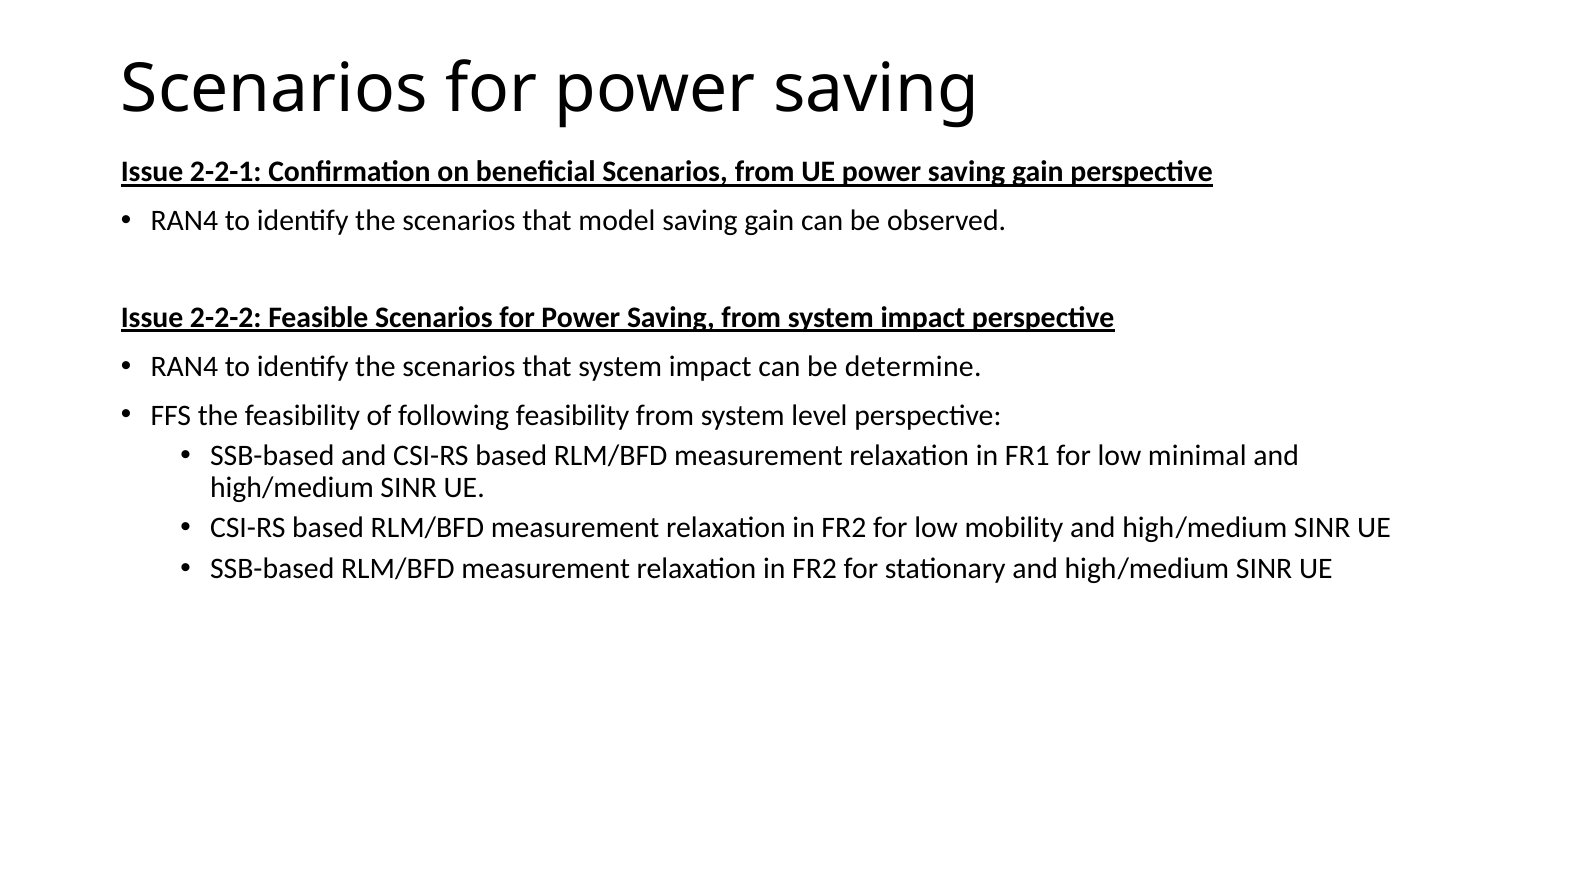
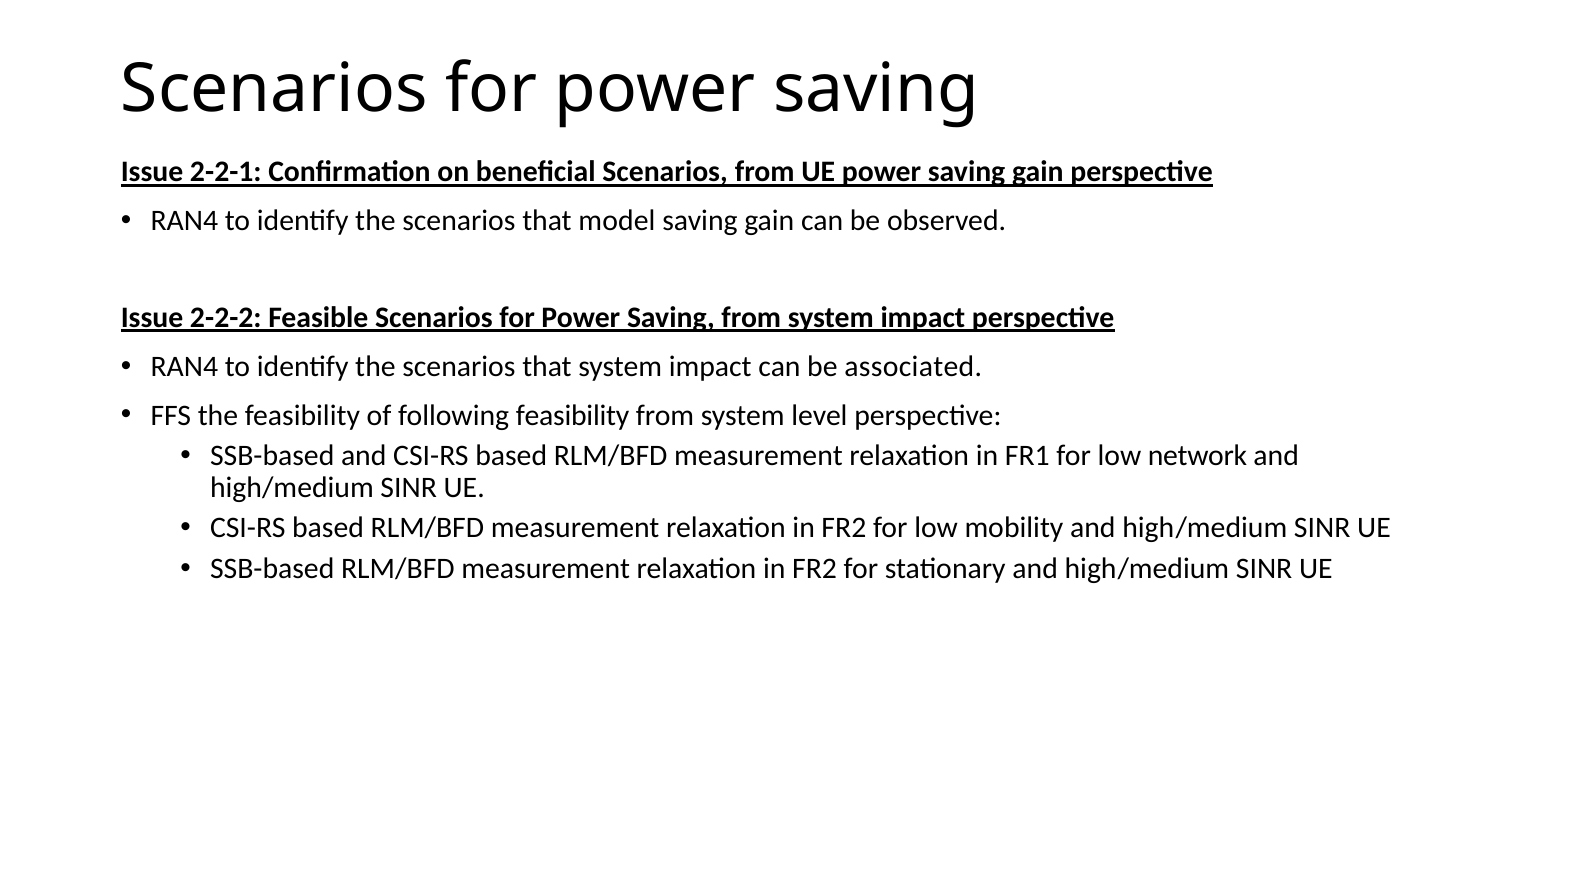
determine: determine -> associated (913, 367)
minimal: minimal -> network (1198, 456)
